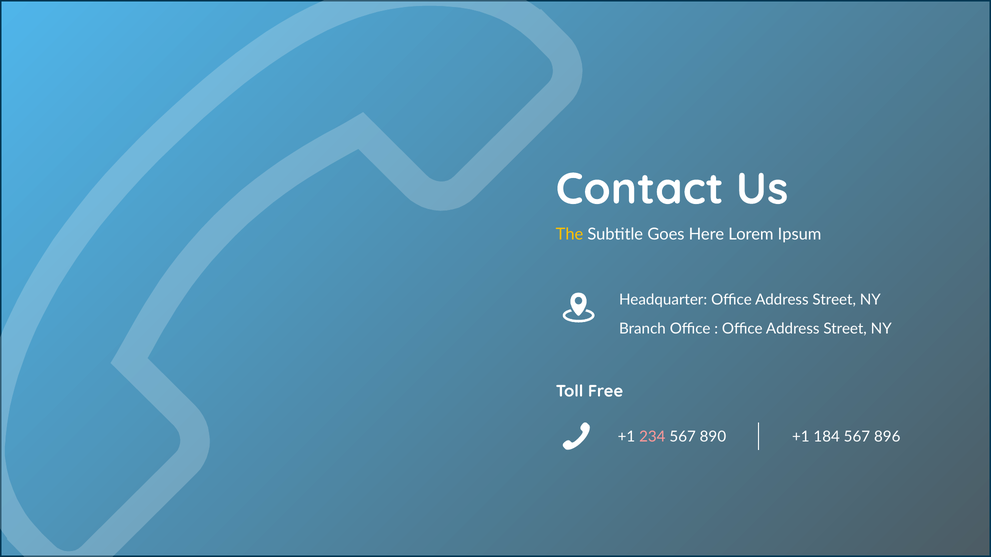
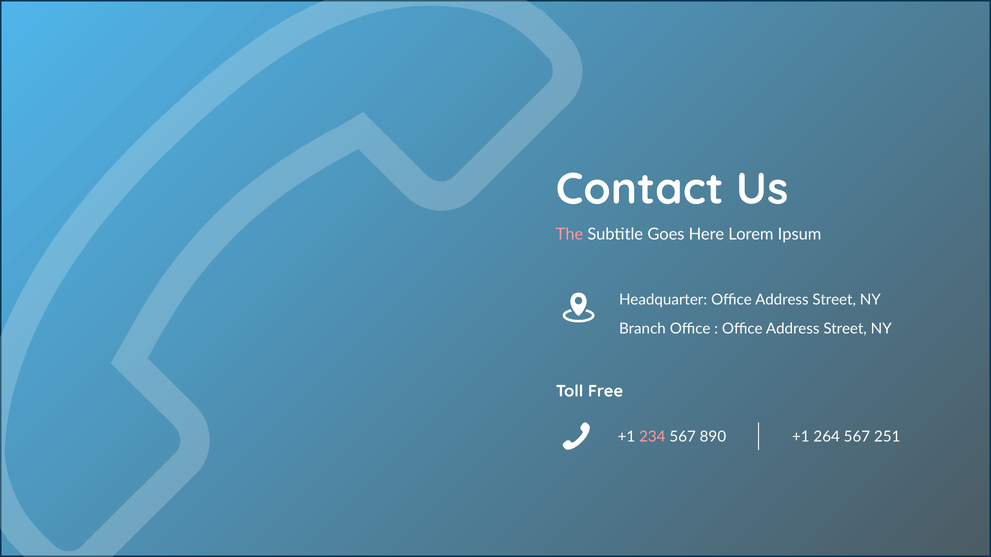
The colour: yellow -> pink (570, 234)
184: 184 -> 264 (827, 437)
896: 896 -> 251 (887, 437)
